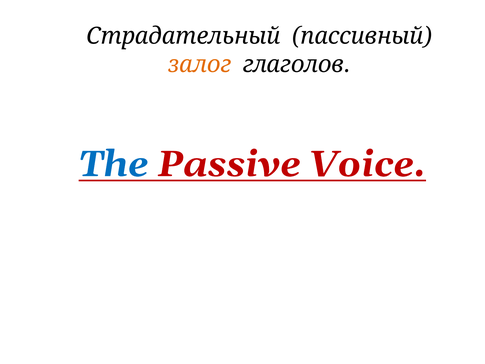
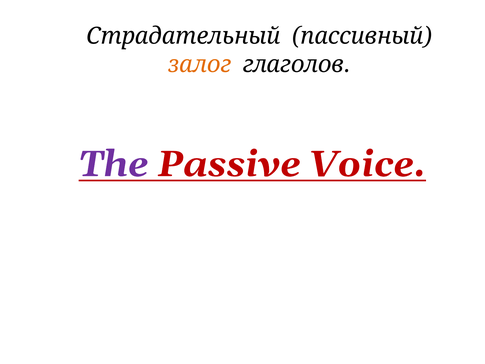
The colour: blue -> purple (114, 164)
